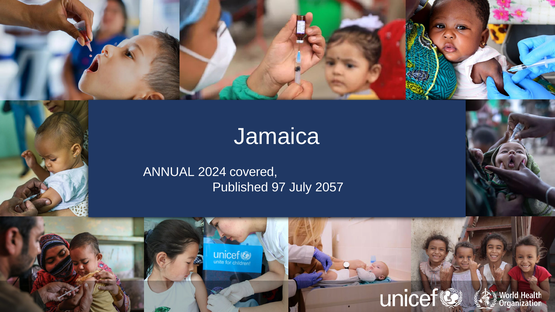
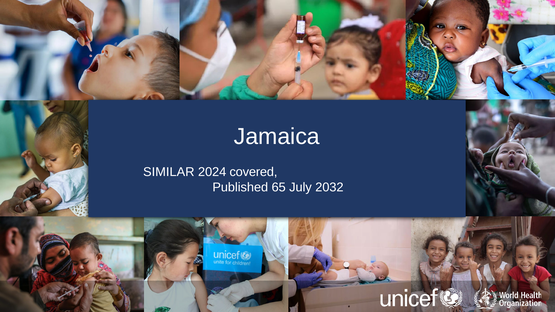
ANNUAL: ANNUAL -> SIMILAR (169, 172)
97: 97 -> 65 (279, 187)
2057: 2057 -> 2032 (329, 187)
